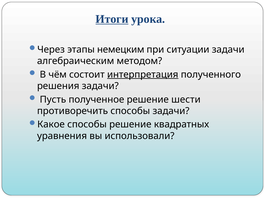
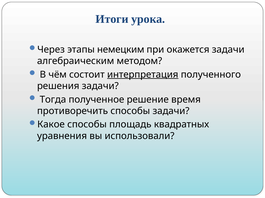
Итоги underline: present -> none (112, 19)
ситуации: ситуации -> окажется (188, 50)
Пусть: Пусть -> Тогда (53, 100)
шести: шести -> время (186, 100)
способы решение: решение -> площадь (130, 125)
